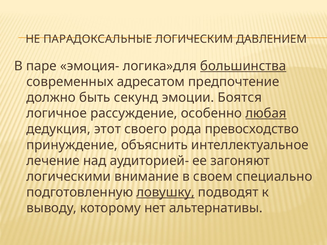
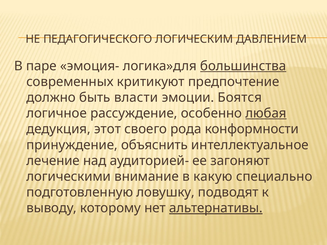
ПАРАДОКСАЛЬНЫЕ: ПАРАДОКСАЛЬНЫЕ -> ПЕДАГОГИЧЕСКОГО (98, 39)
адресатом: адресатом -> критикуют (151, 82)
секунд: секунд -> власти (136, 98)
превосходство: превосходство -> конформности (252, 129)
своем: своем -> какую (213, 177)
ловушку underline: present -> none (166, 192)
альтернативы underline: none -> present (216, 208)
